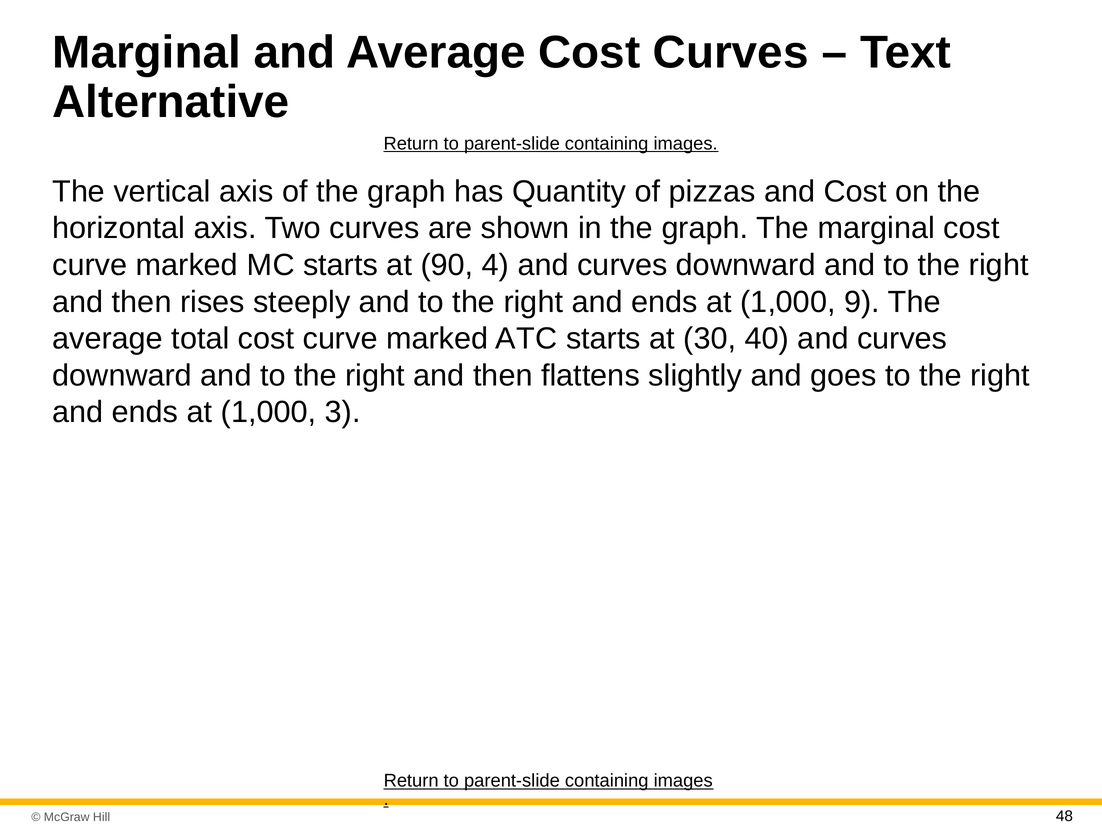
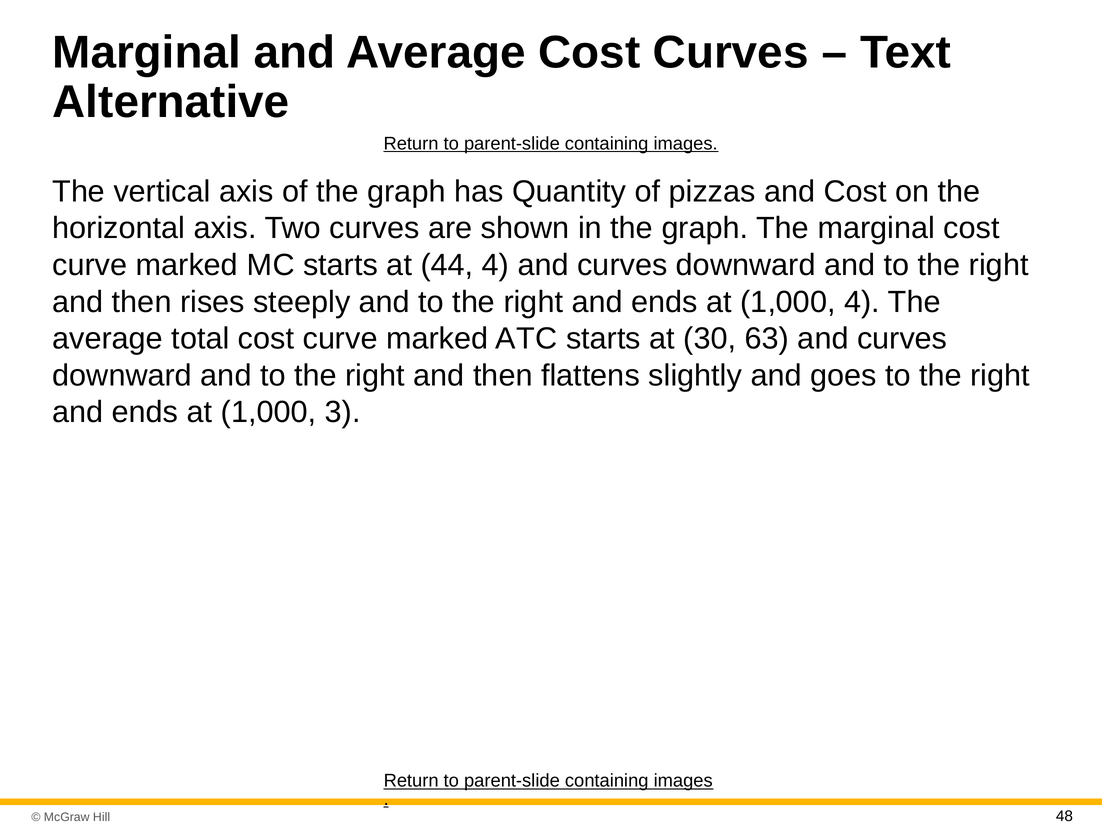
90: 90 -> 44 (447, 265)
1,000 9: 9 -> 4 (862, 302)
40: 40 -> 63 (767, 339)
